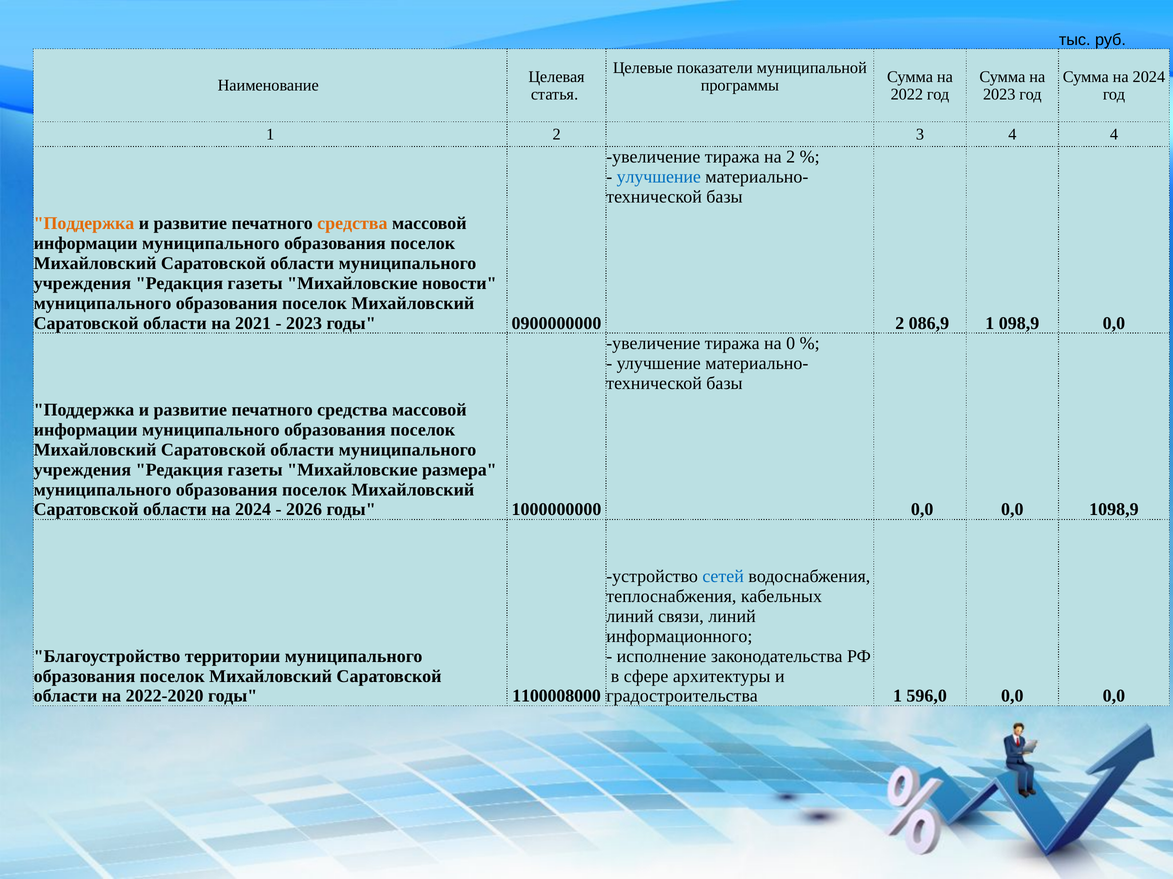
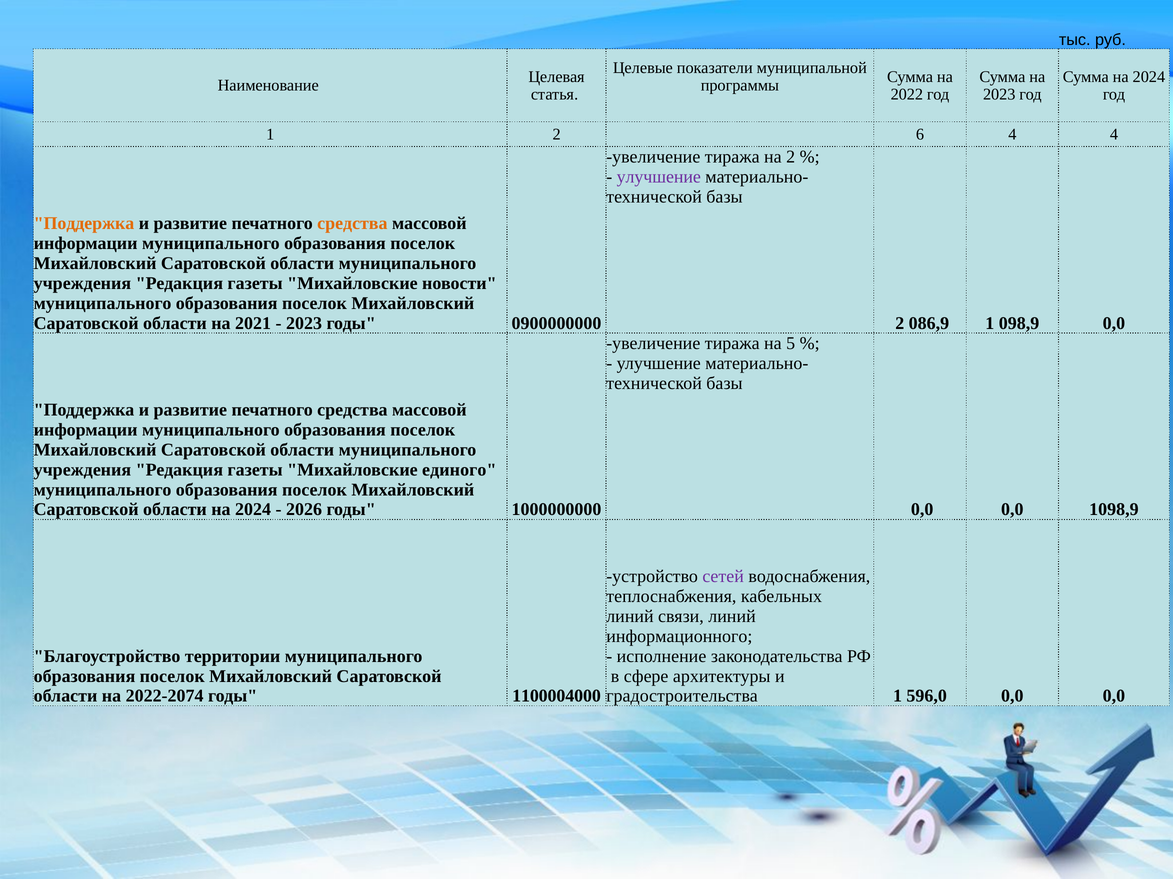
3: 3 -> 6 (920, 135)
улучшение colour: blue -> purple (659, 177)
0: 0 -> 5 (791, 344)
размера: размера -> единого (459, 470)
сетей colour: blue -> purple (723, 577)
2022-2020: 2022-2020 -> 2022-2074 (165, 697)
1100008000: 1100008000 -> 1100004000 (557, 697)
